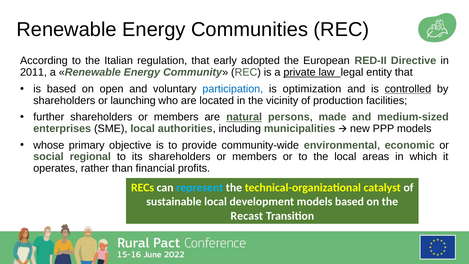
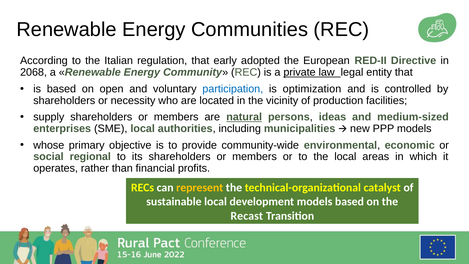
2011: 2011 -> 2068 (34, 72)
controlled underline: present -> none (408, 89)
launching: launching -> necessity (133, 100)
further: further -> supply (49, 117)
made: made -> ideas (332, 117)
represent colour: light blue -> yellow (200, 188)
